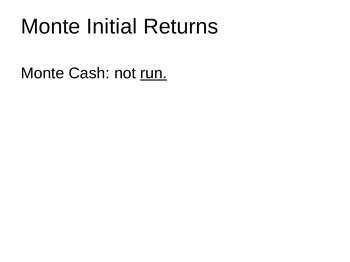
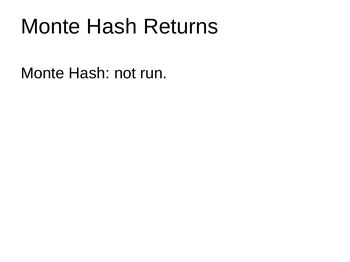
Initial: Initial -> Hash (112, 27)
Cash: Cash -> Hash (89, 73)
run underline: present -> none (154, 73)
